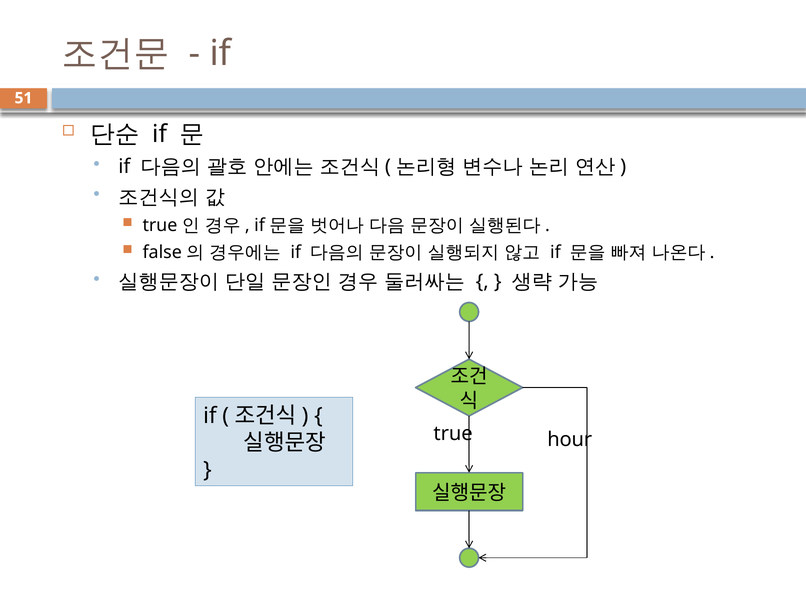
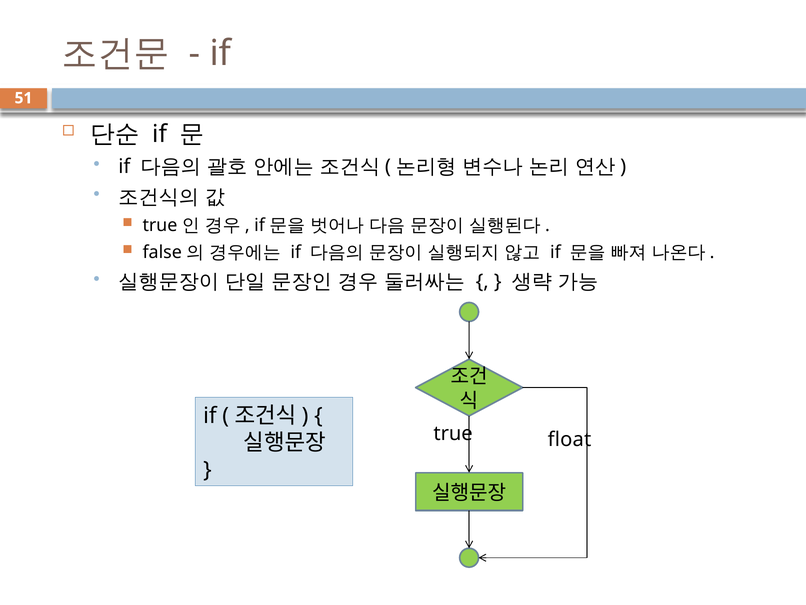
hour: hour -> float (570, 439)
